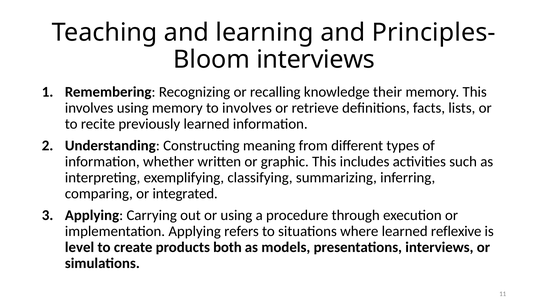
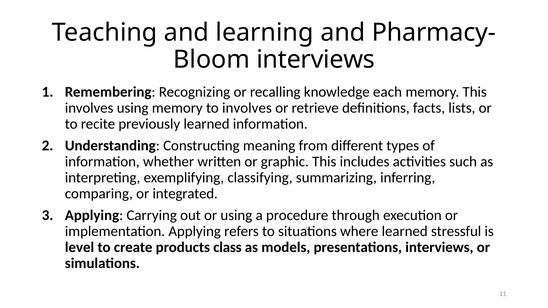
Principles-: Principles- -> Pharmacy- (434, 32)
their: their -> each (388, 92)
reflexive: reflexive -> stressful (456, 232)
both: both -> class (227, 248)
